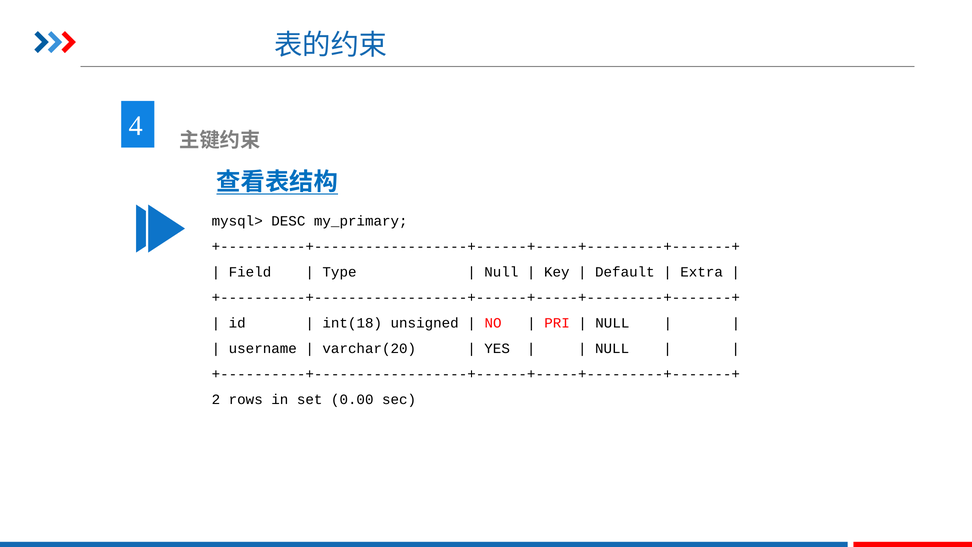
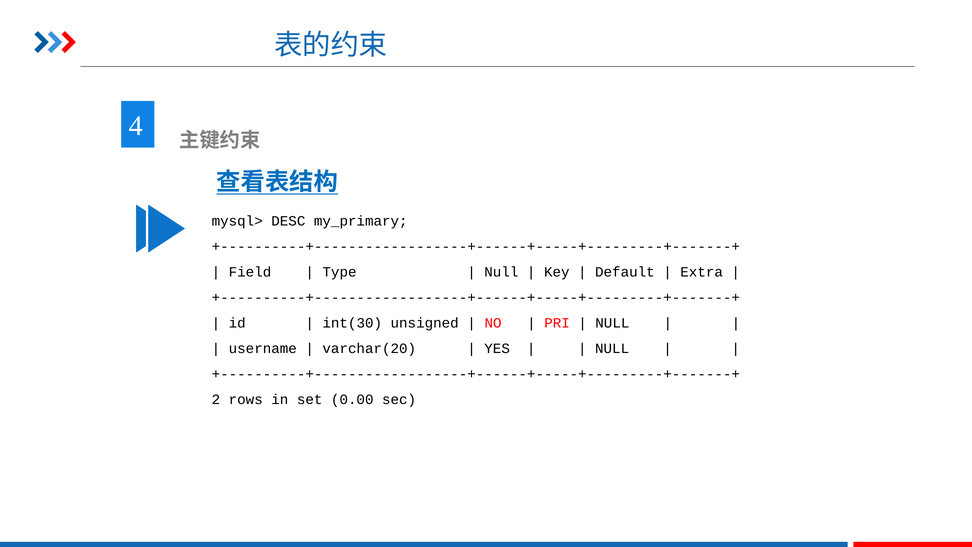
int(18: int(18 -> int(30 (352, 323)
